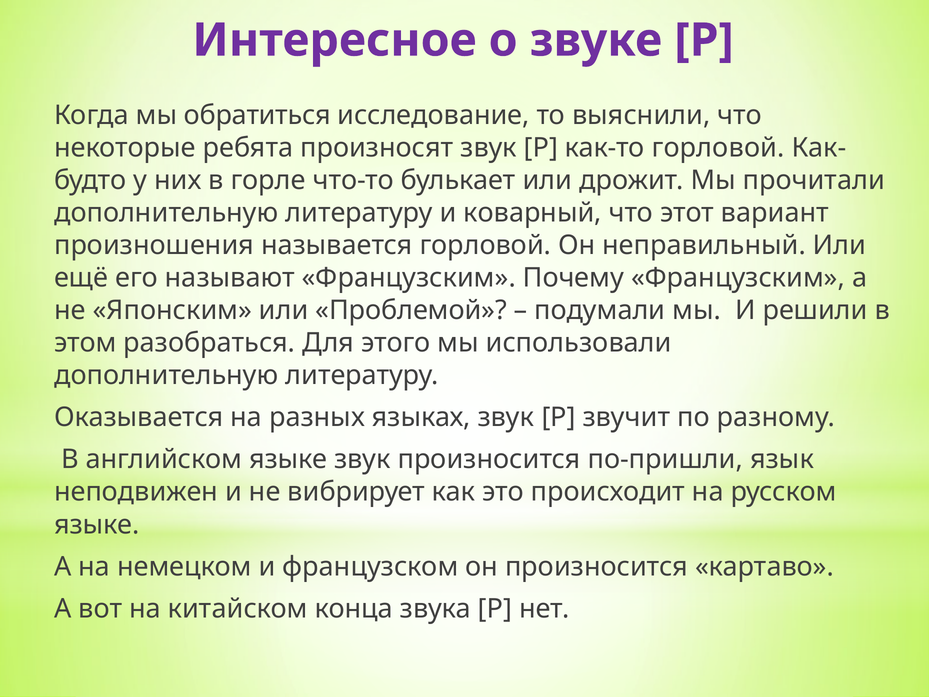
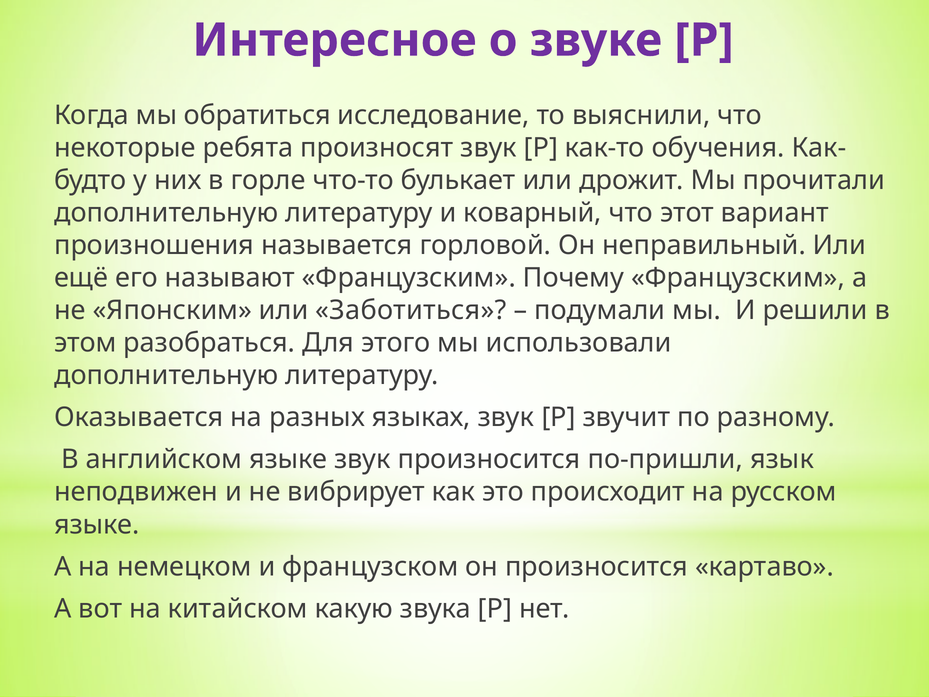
как-то горловой: горловой -> обучения (718, 148)
Проблемой: Проблемой -> Заботиться (411, 310)
конца: конца -> какую (354, 609)
